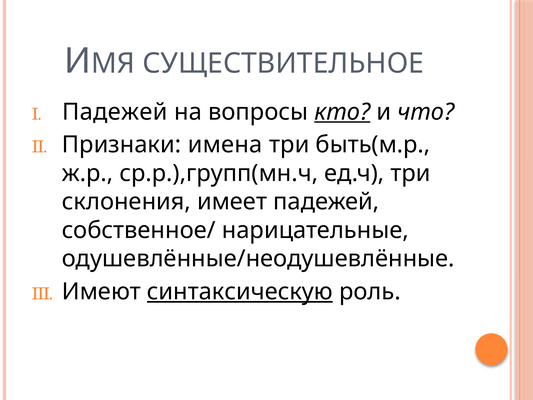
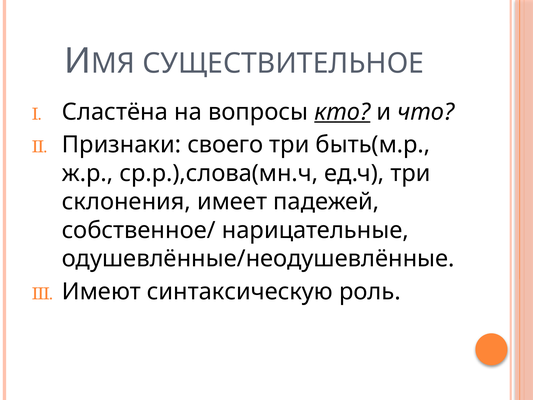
Падежей: Падежей -> Сластёна (115, 112)
имена: имена -> своего (225, 145)
ср.р.),групп(мн.ч: ср.р.),групп(мн.ч -> ср.р.),слова(мн.ч (219, 173)
синтаксическую underline: present -> none (240, 291)
